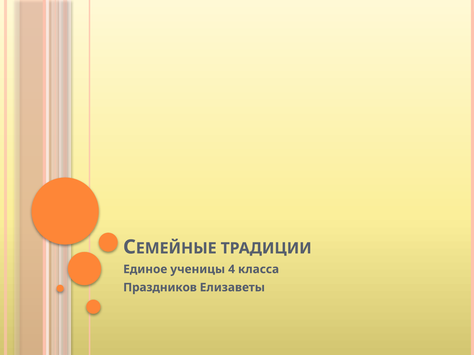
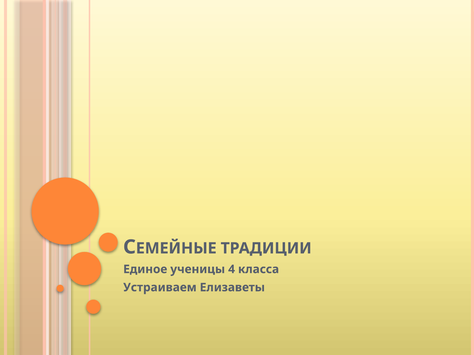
Праздников: Праздников -> Устраиваем (160, 288)
